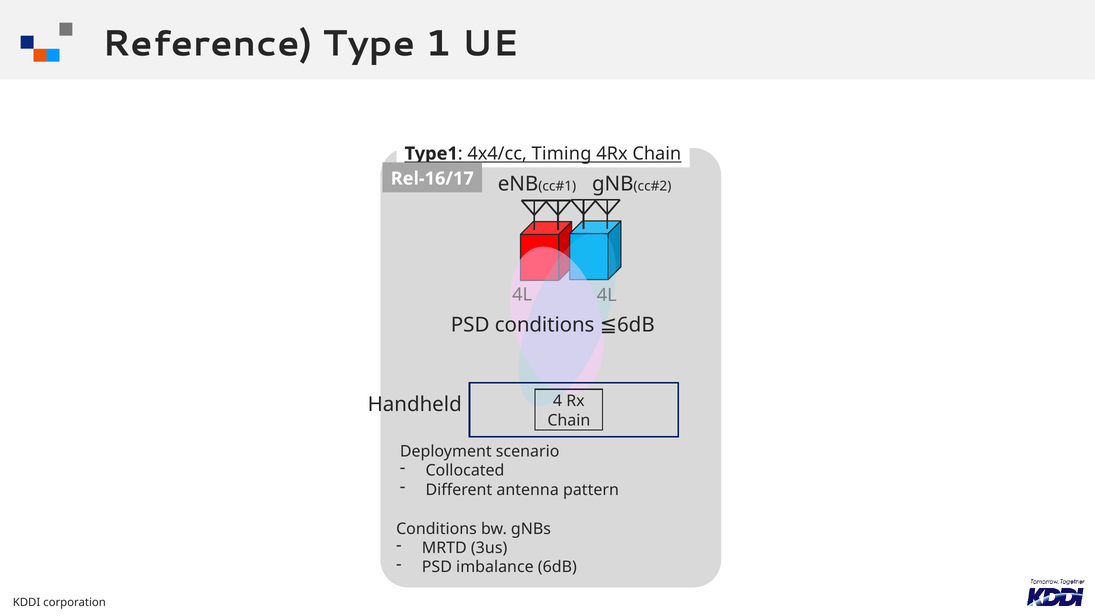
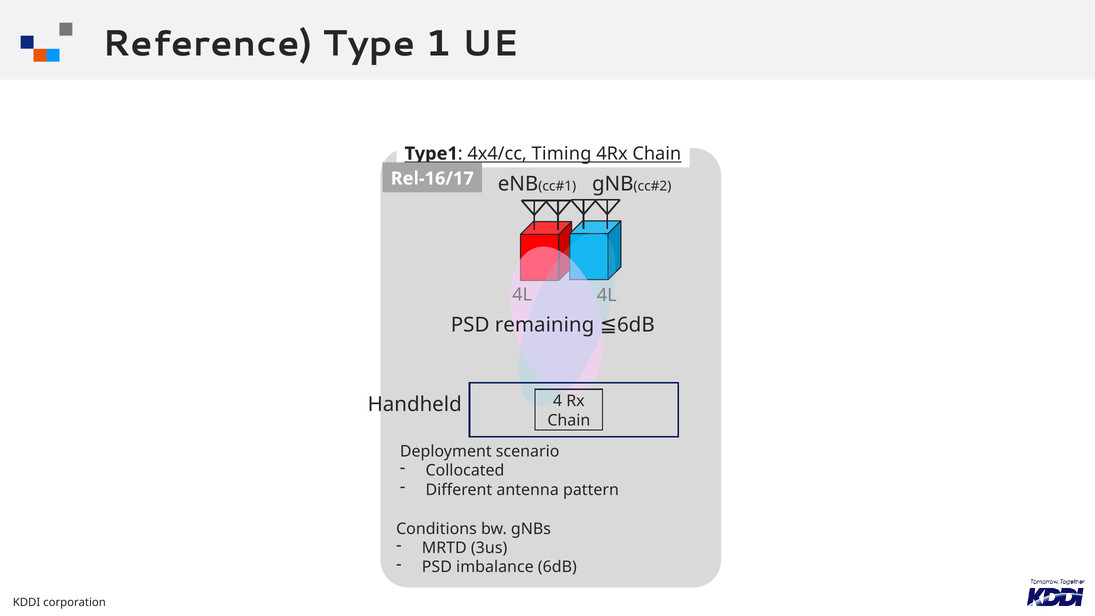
PSD conditions: conditions -> remaining (545, 325)
